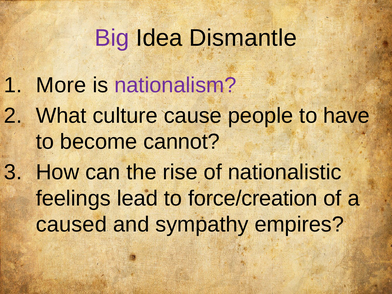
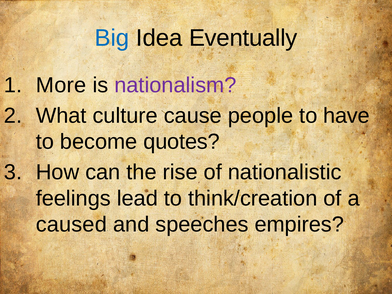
Big colour: purple -> blue (112, 38)
Dismantle: Dismantle -> Eventually (243, 38)
cannot: cannot -> quotes (182, 142)
force/creation: force/creation -> think/creation (253, 198)
sympathy: sympathy -> speeches (202, 224)
